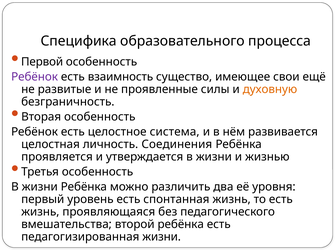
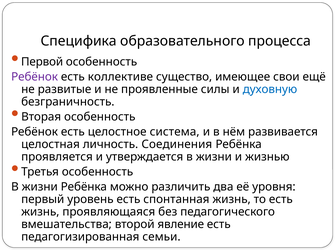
взаимность: взаимность -> коллективе (120, 77)
духовную colour: orange -> blue (270, 89)
второй ребёнка: ребёнка -> явление (181, 225)
педагогизированная жизни: жизни -> семьи (161, 237)
